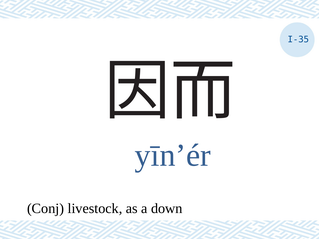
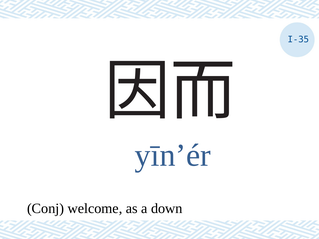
livestock: livestock -> welcome (95, 209)
